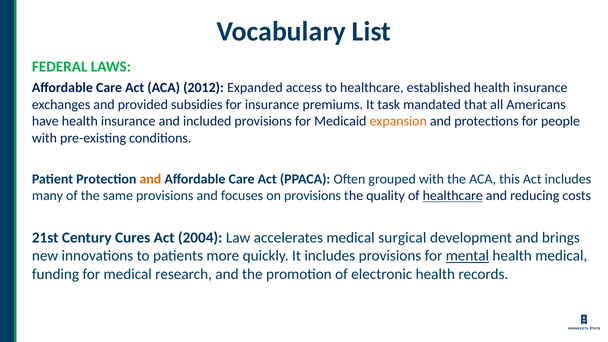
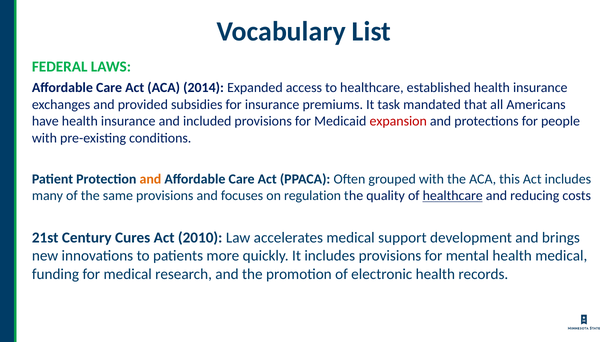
2012: 2012 -> 2014 (204, 88)
expansion colour: orange -> red (398, 121)
on provisions: provisions -> regulation (313, 196)
2004: 2004 -> 2010 (200, 238)
surgical: surgical -> support (402, 238)
mental underline: present -> none (467, 256)
